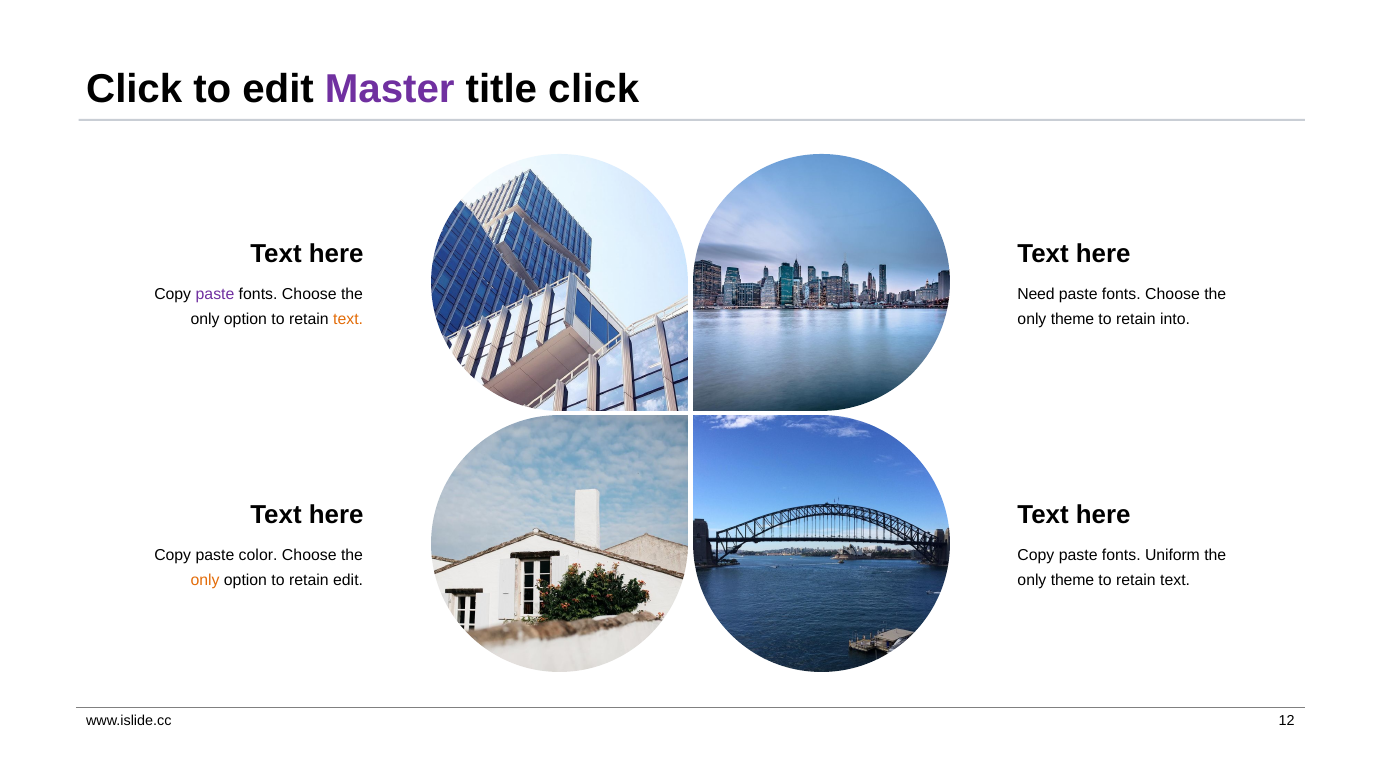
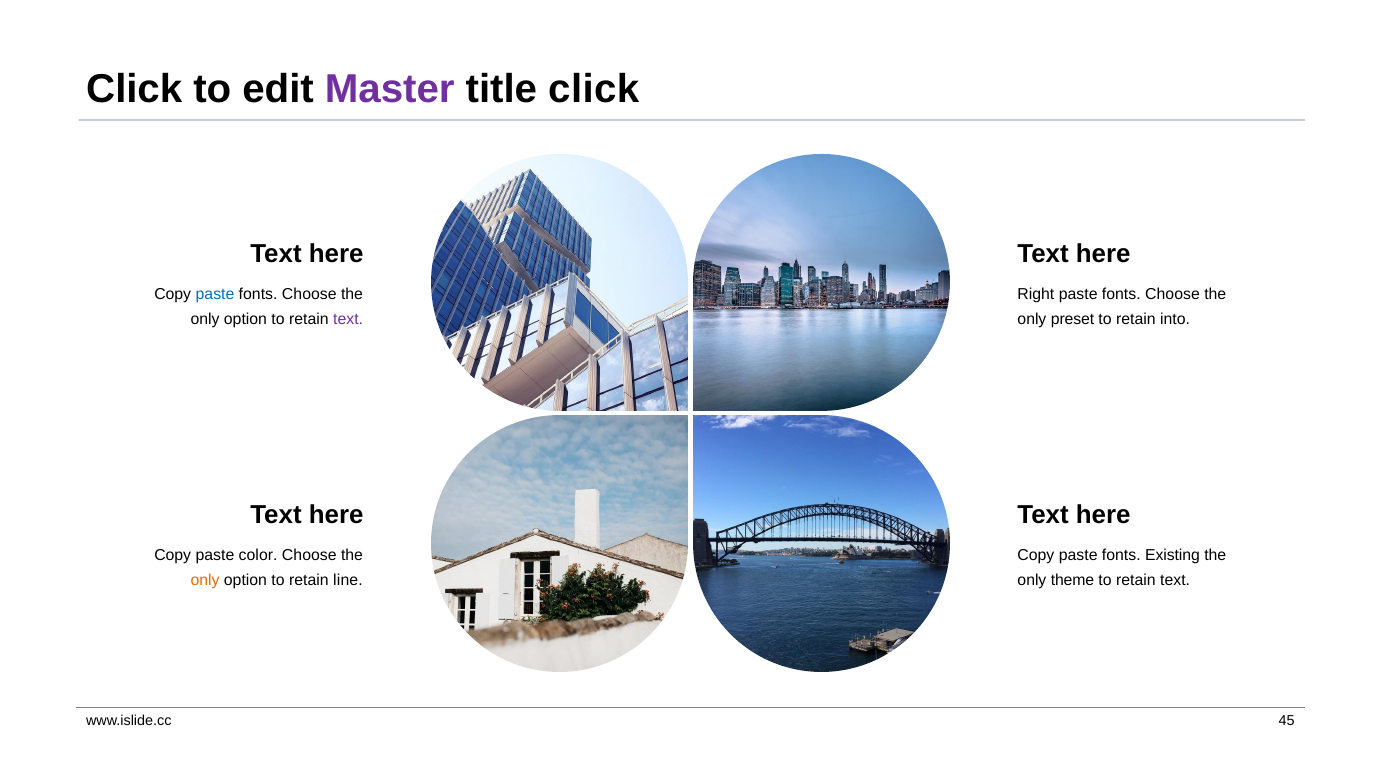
paste colour: purple -> blue (215, 294)
Need: Need -> Right (1036, 294)
text colour: orange -> purple (348, 319)
theme: theme -> preset (1073, 319)
Uniform: Uniform -> Existing (1173, 555)
retain edit: edit -> line (348, 580)
12: 12 -> 45 (1287, 720)
